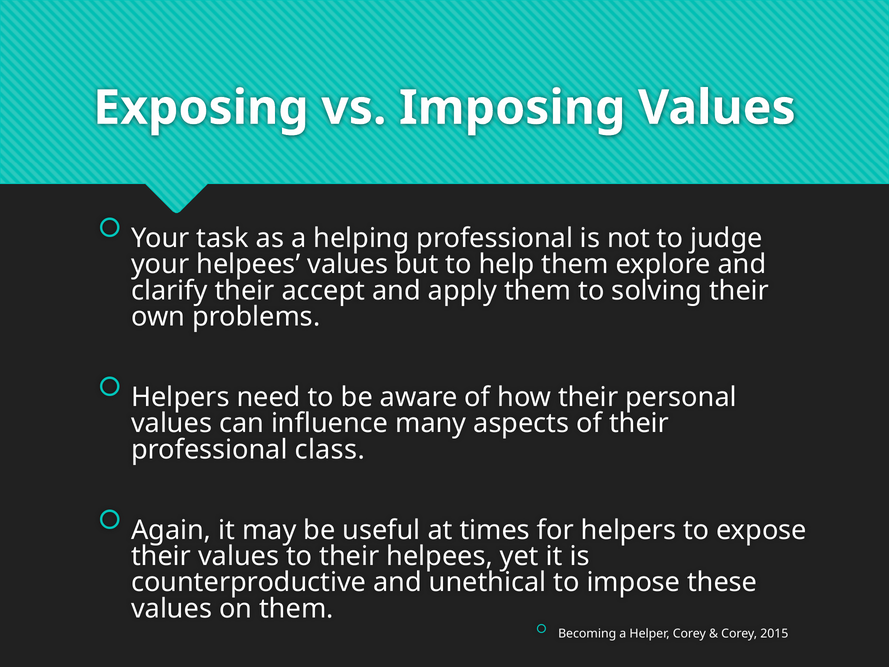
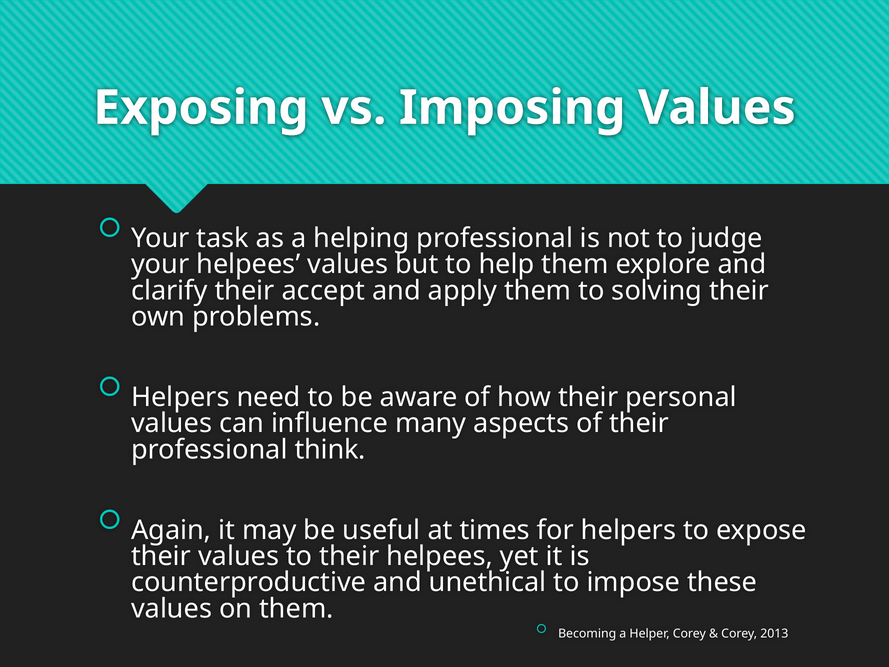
class: class -> think (330, 449)
2015: 2015 -> 2013 (774, 633)
